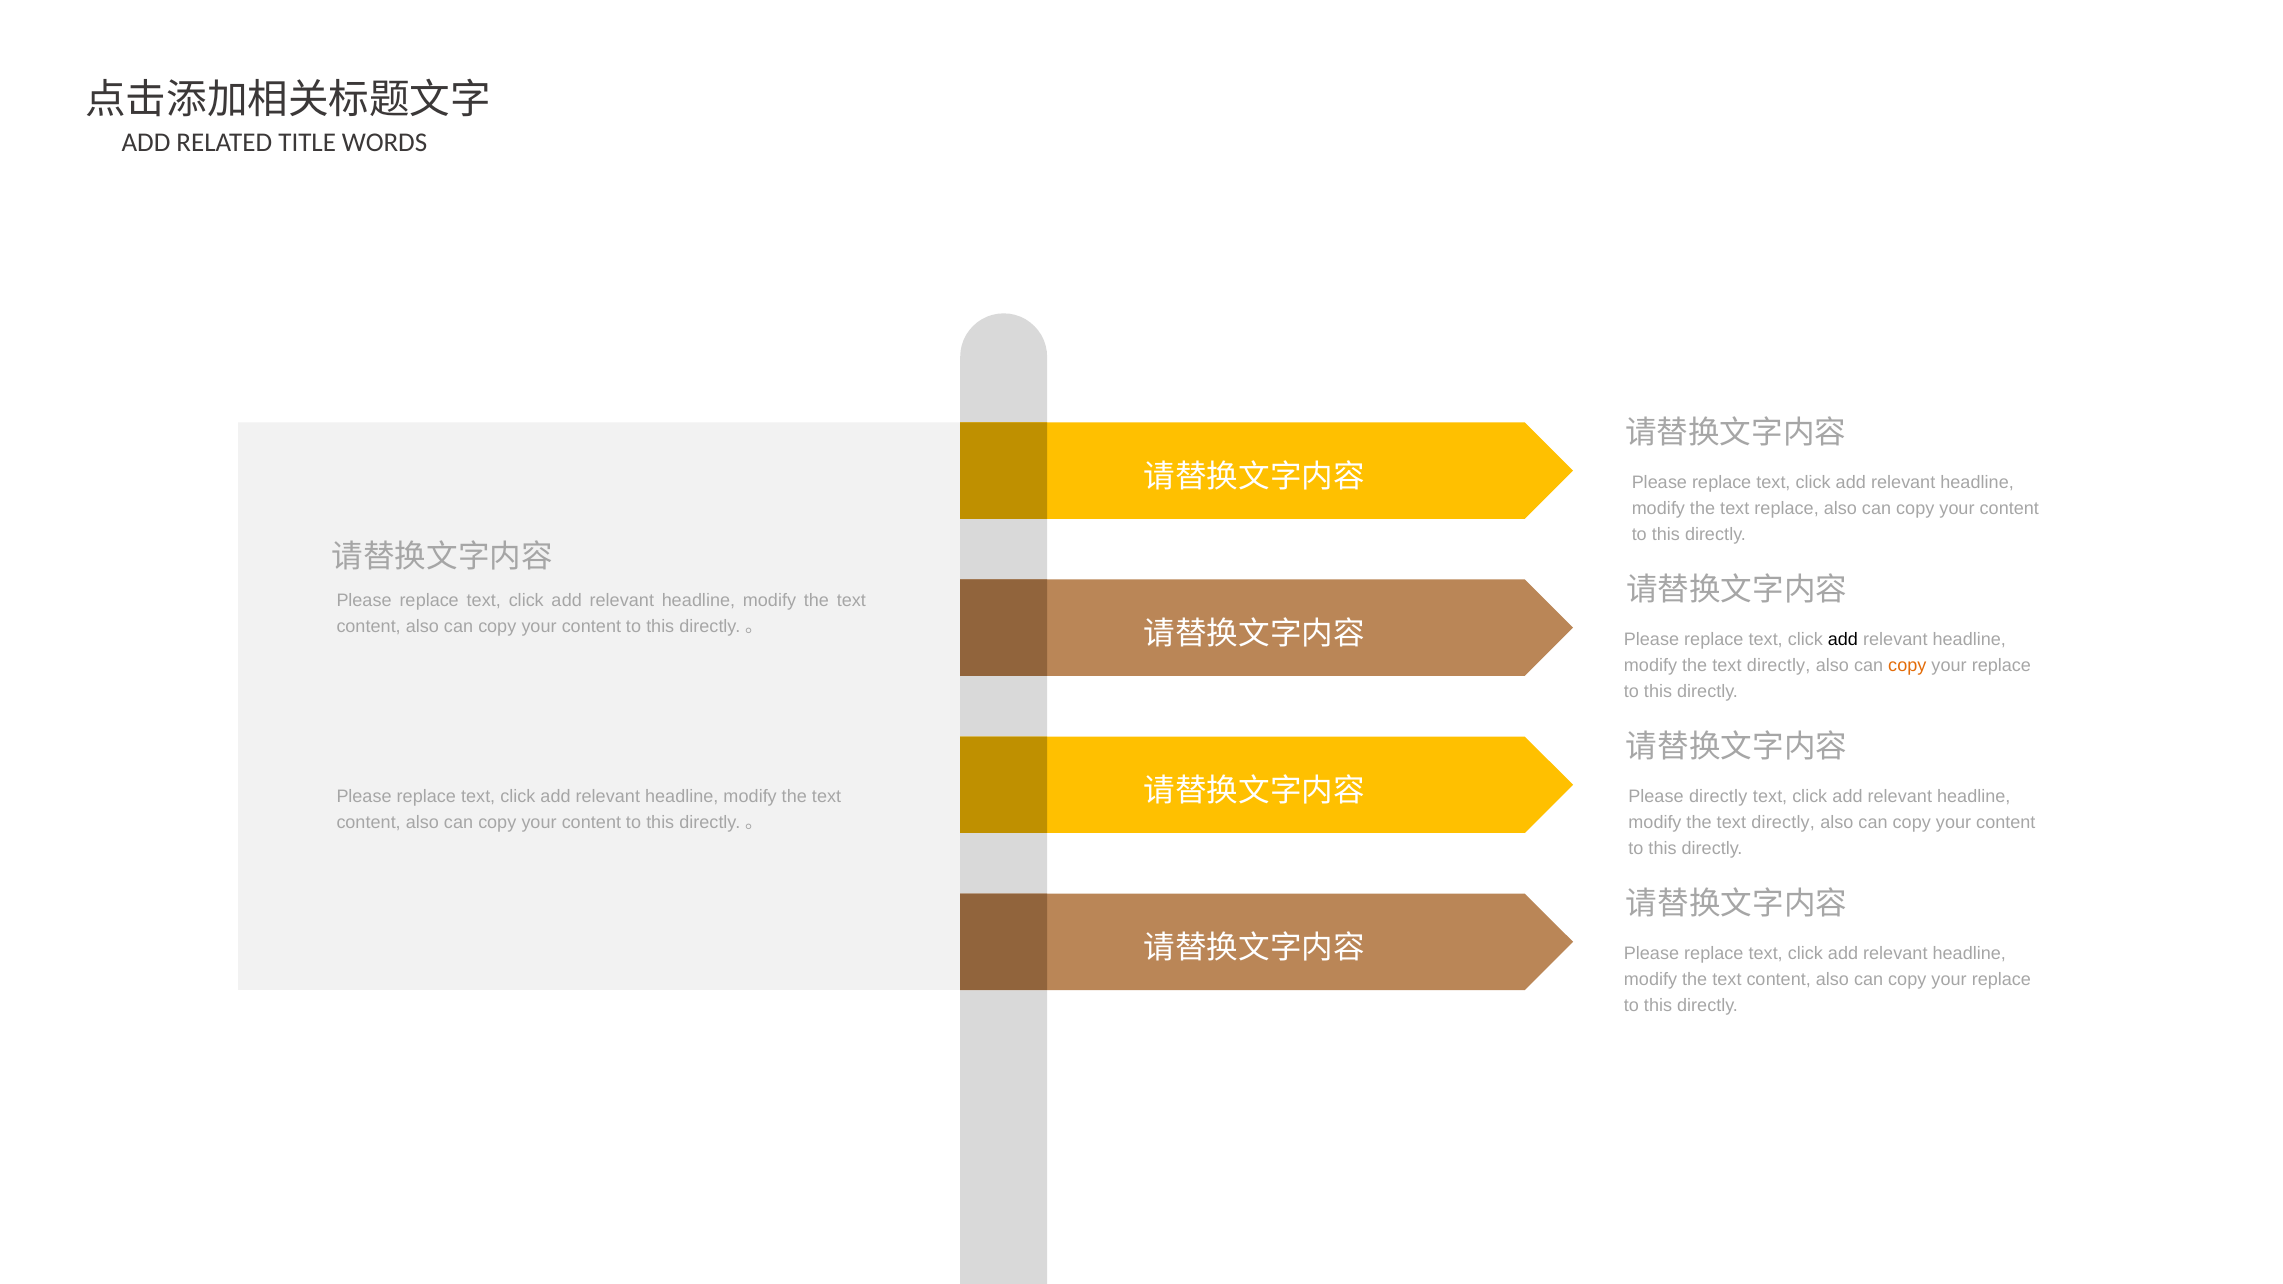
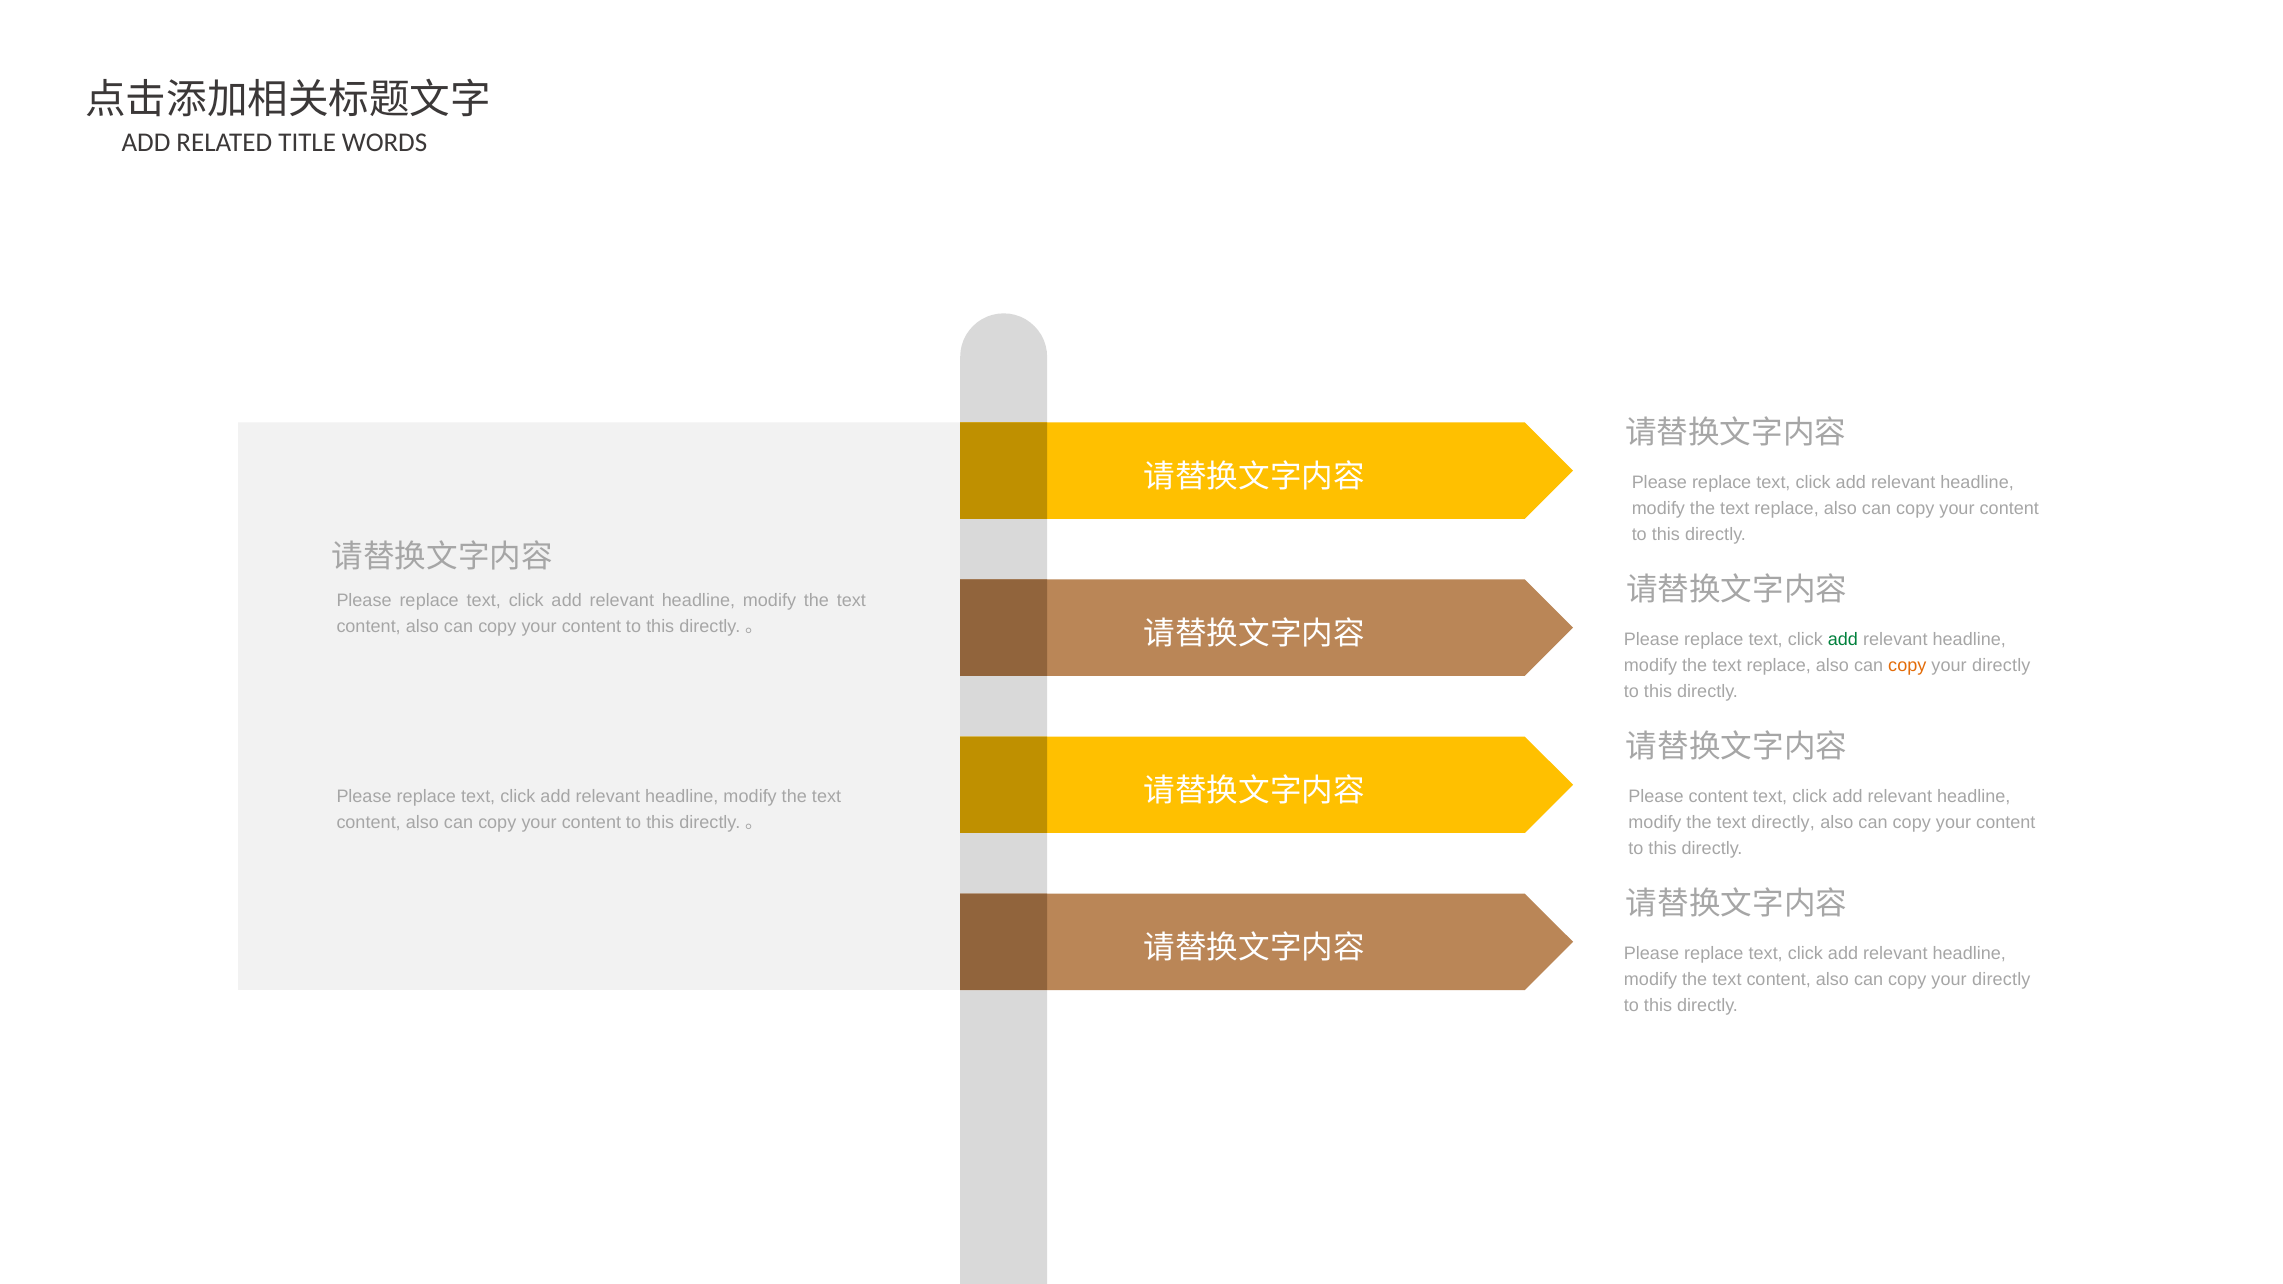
add colour: black -> green (1843, 640)
directly: directly -> replace (1779, 666)
replace: replace -> directly (2001, 666)
Please directly: directly -> content (1718, 797)
replace: replace -> directly (2001, 980)
